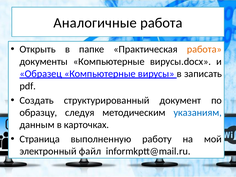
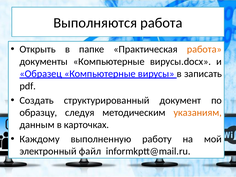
Аналогичные: Аналогичные -> Выполняются (95, 23)
указаниям colour: blue -> orange (198, 113)
Страница: Страница -> Каждому (40, 139)
